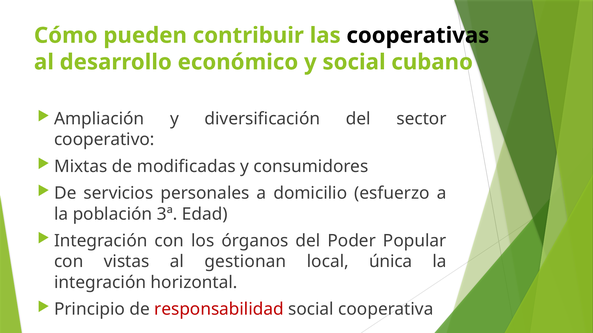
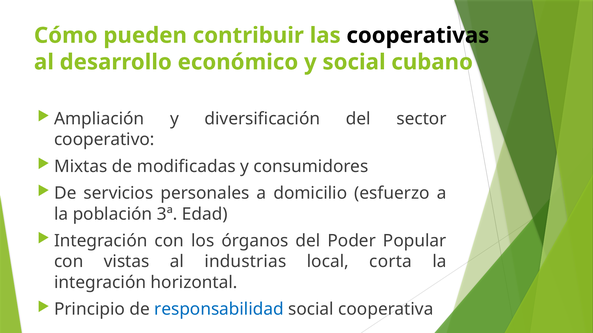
gestionan: gestionan -> industrias (245, 262)
única: única -> corta (391, 262)
responsabilidad colour: red -> blue (219, 310)
